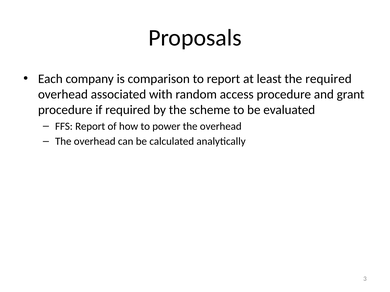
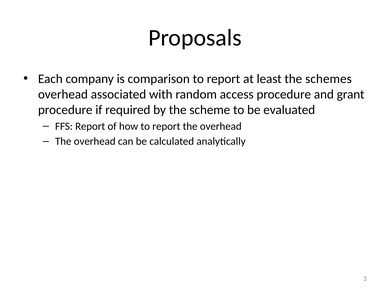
the required: required -> schemes (328, 79)
how to power: power -> report (166, 126)
